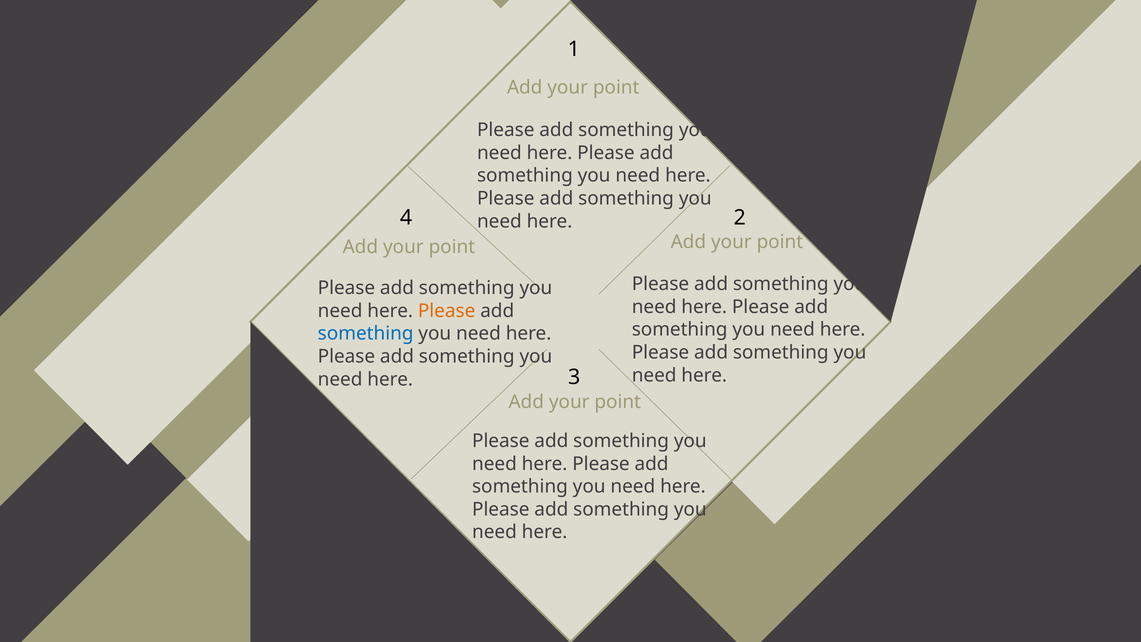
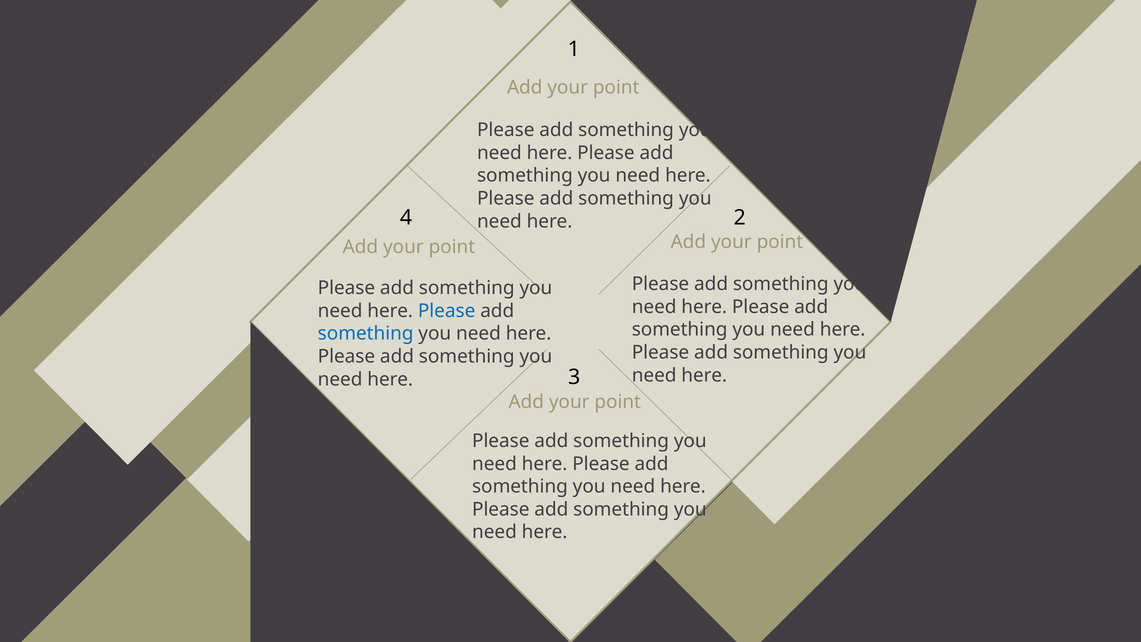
Please colour: orange -> blue (447, 311)
